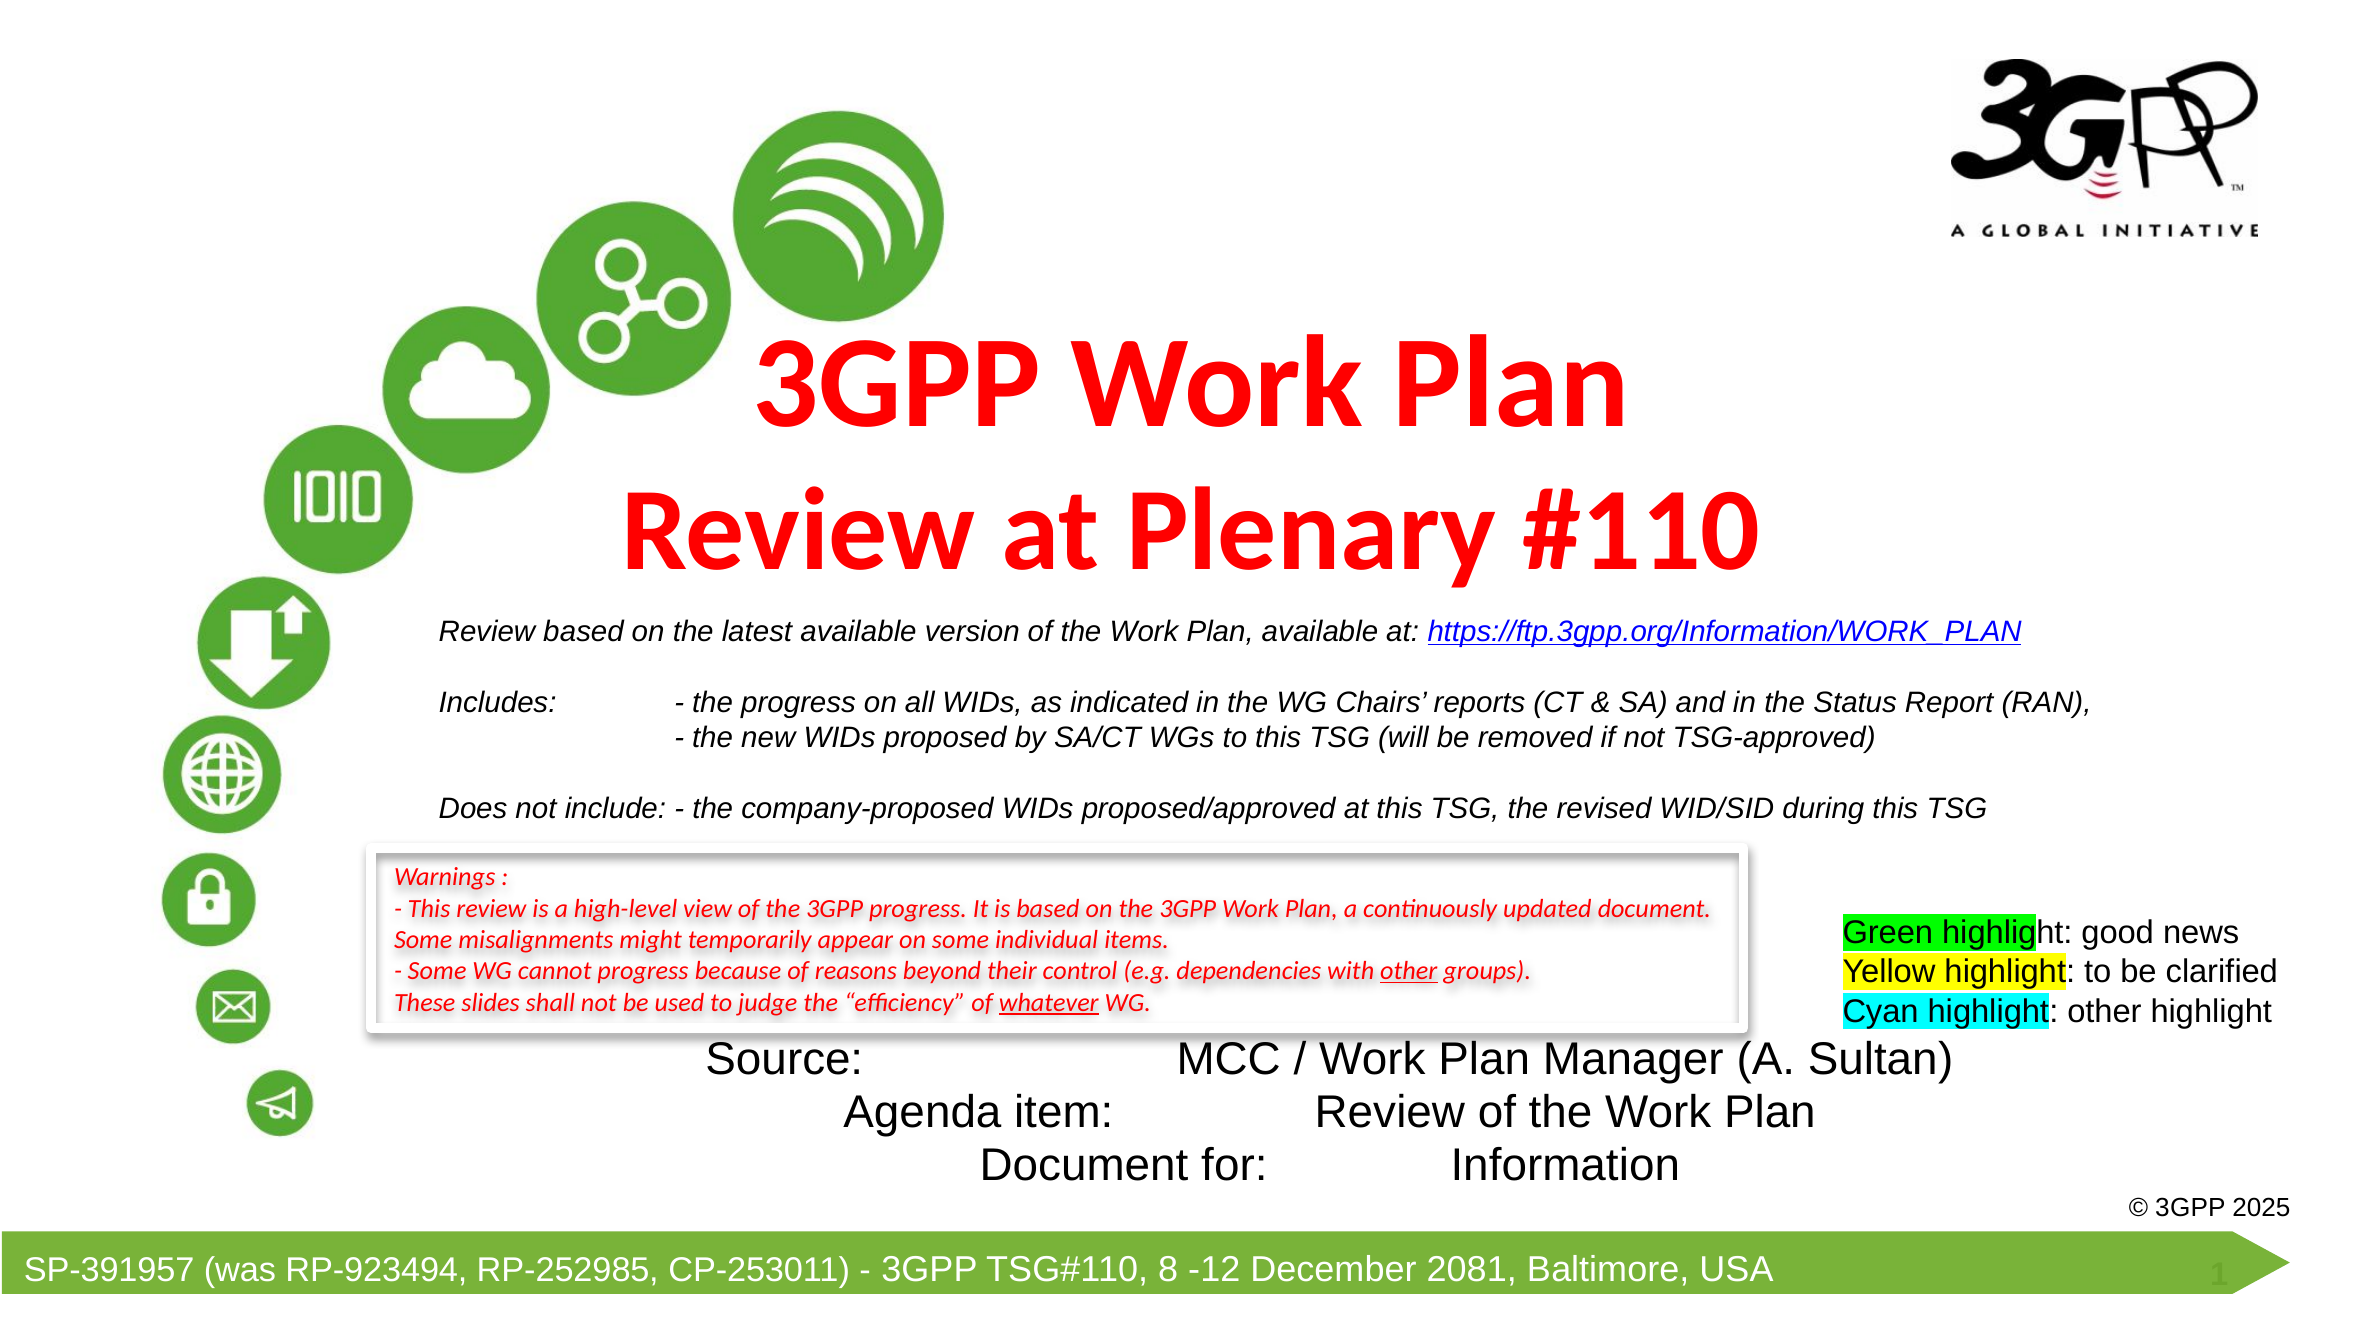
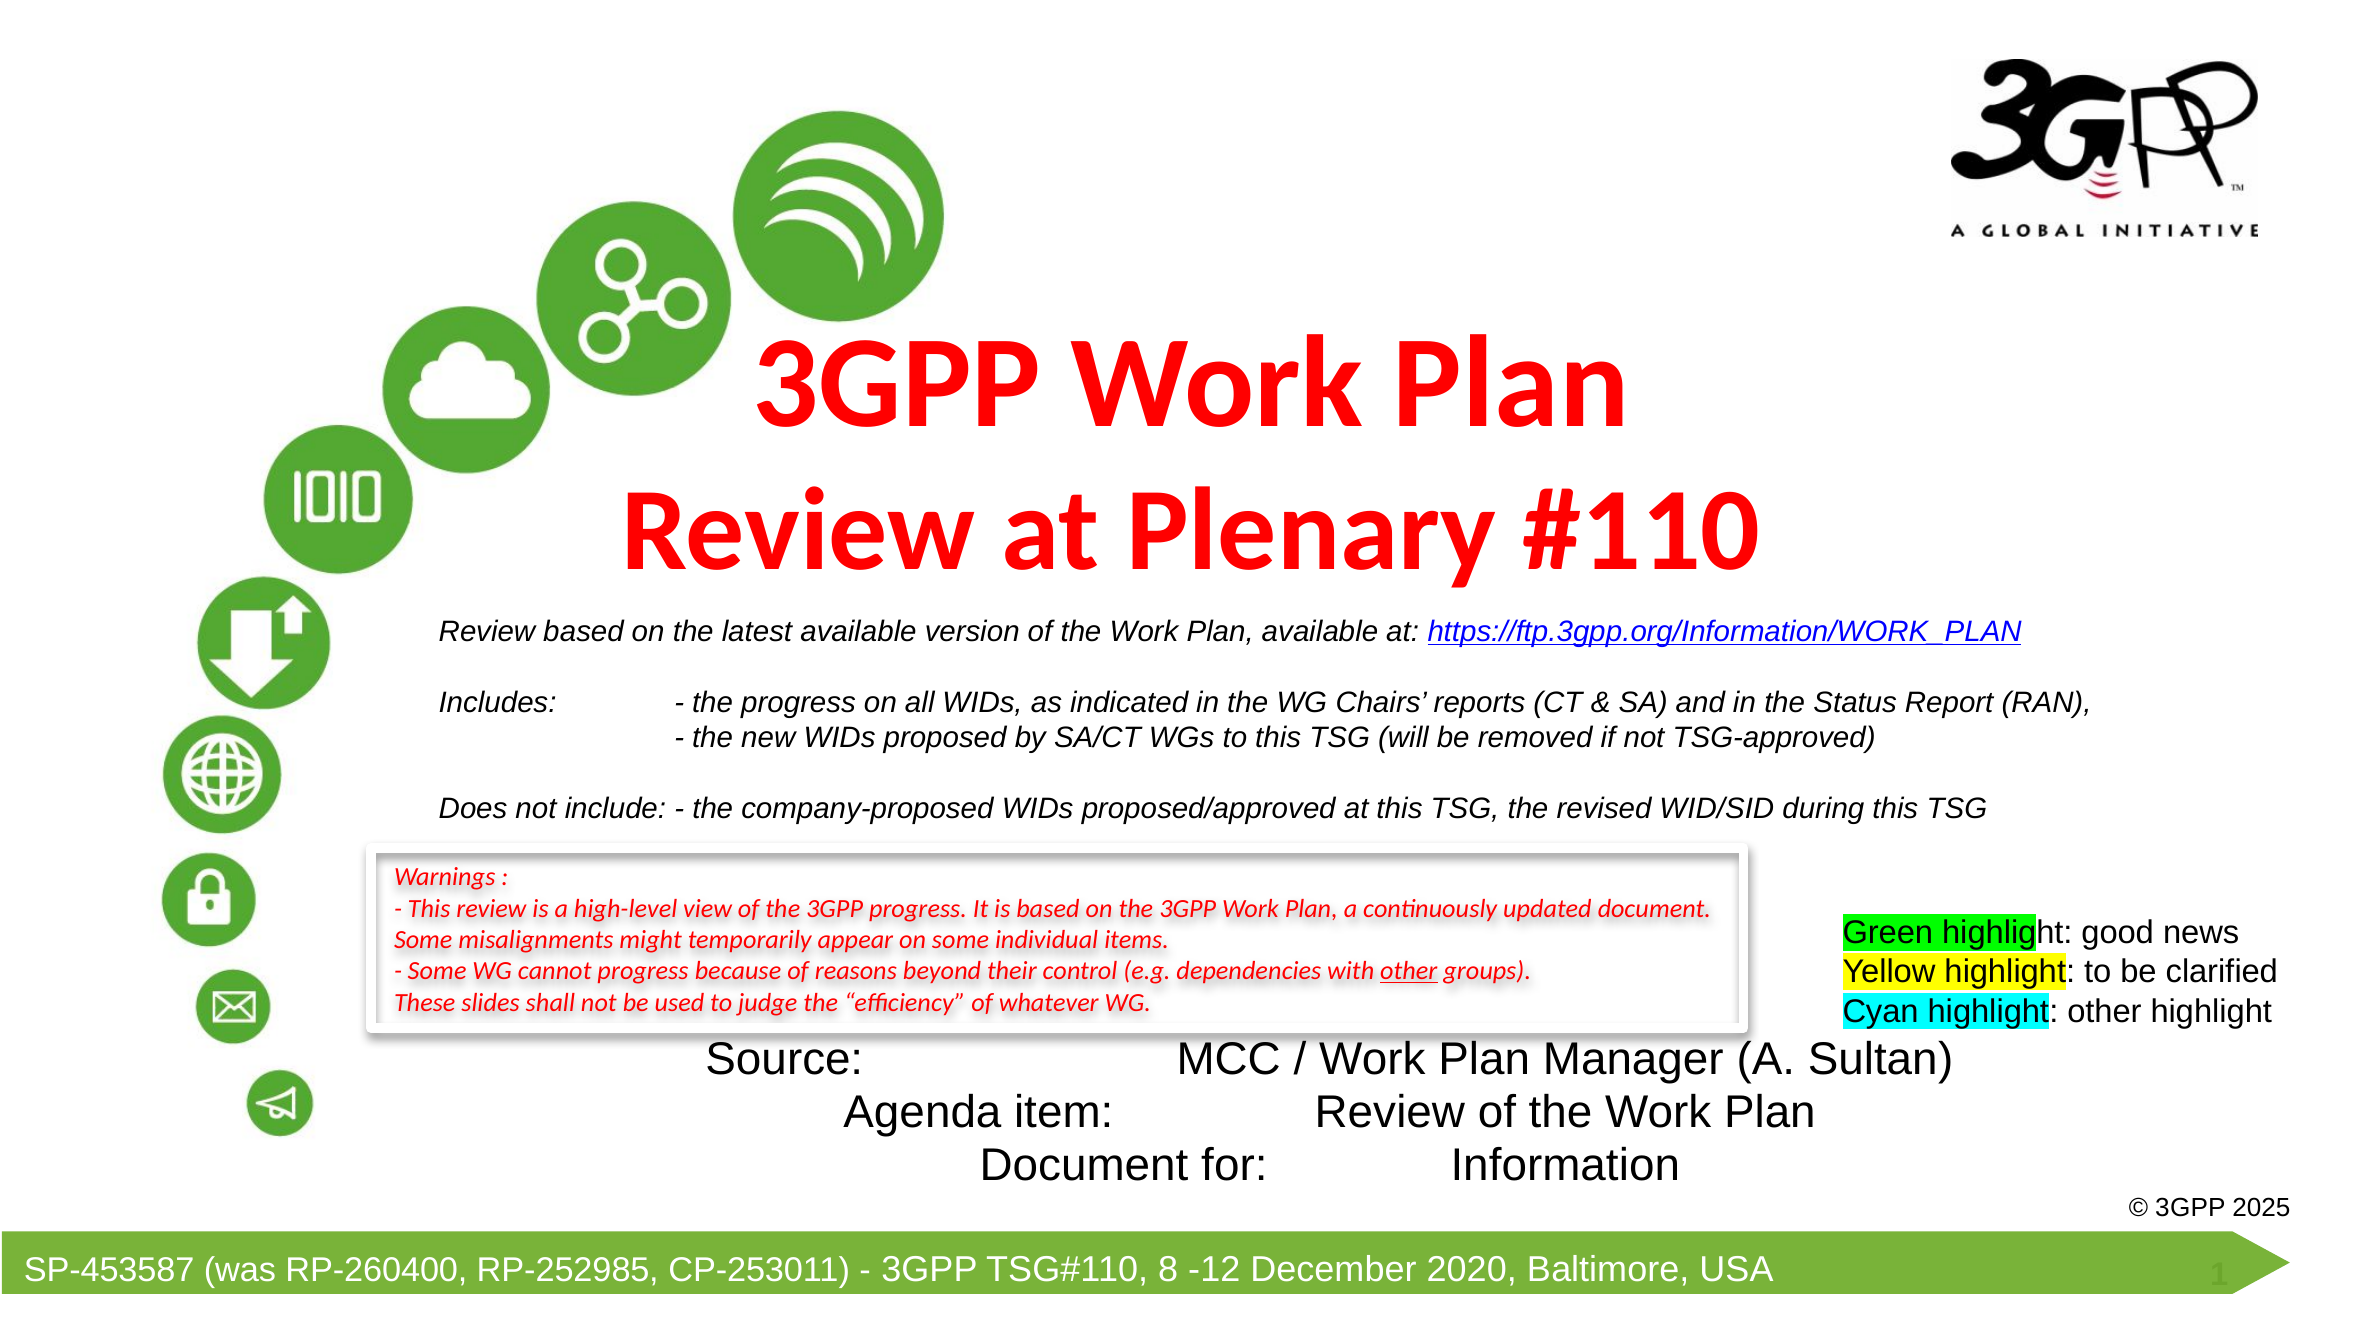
whatever underline: present -> none (1049, 1003)
SP-391957: SP-391957 -> SP-453587 (109, 1270)
RP-923494: RP-923494 -> RP-260400 (376, 1270)
2081: 2081 -> 2020 (1472, 1270)
